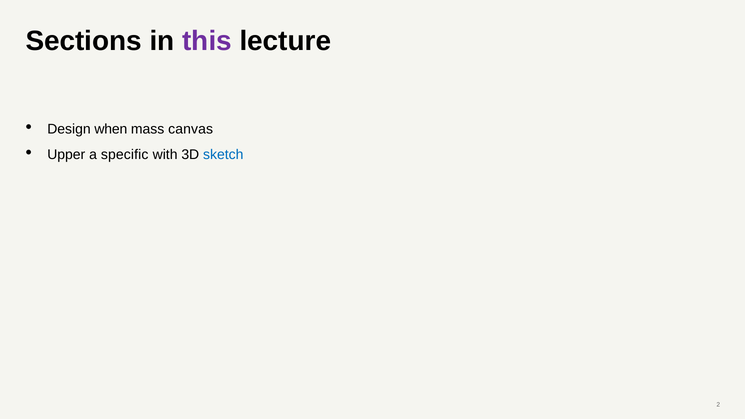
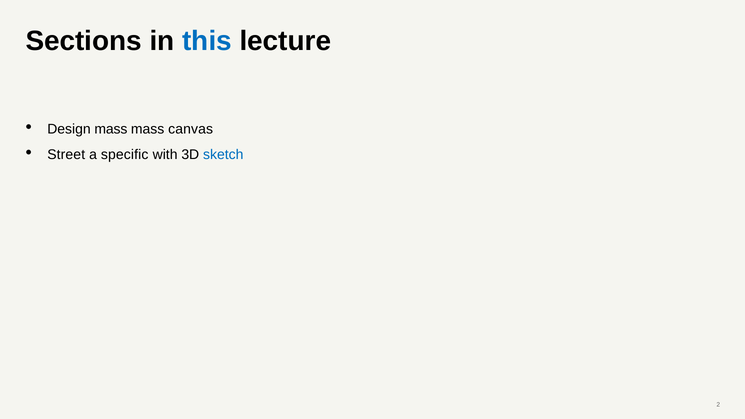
this colour: purple -> blue (207, 41)
Design when: when -> mass (111, 129)
Upper: Upper -> Street (66, 155)
